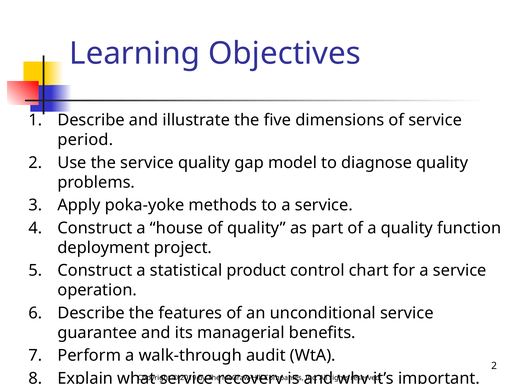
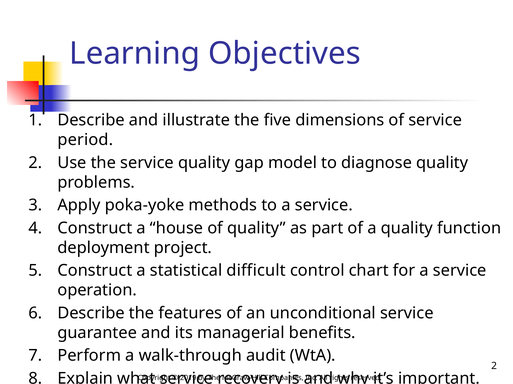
product: product -> difficult (256, 271)
